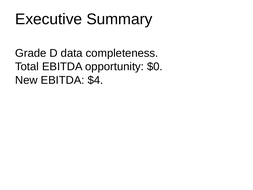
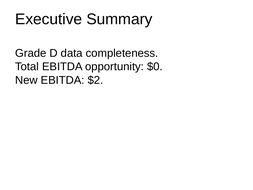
$4: $4 -> $2 (95, 80)
